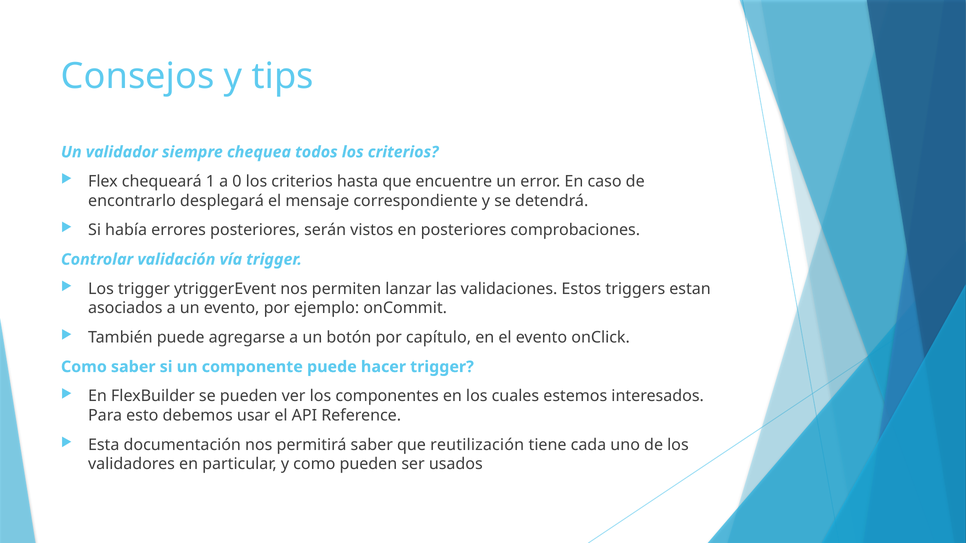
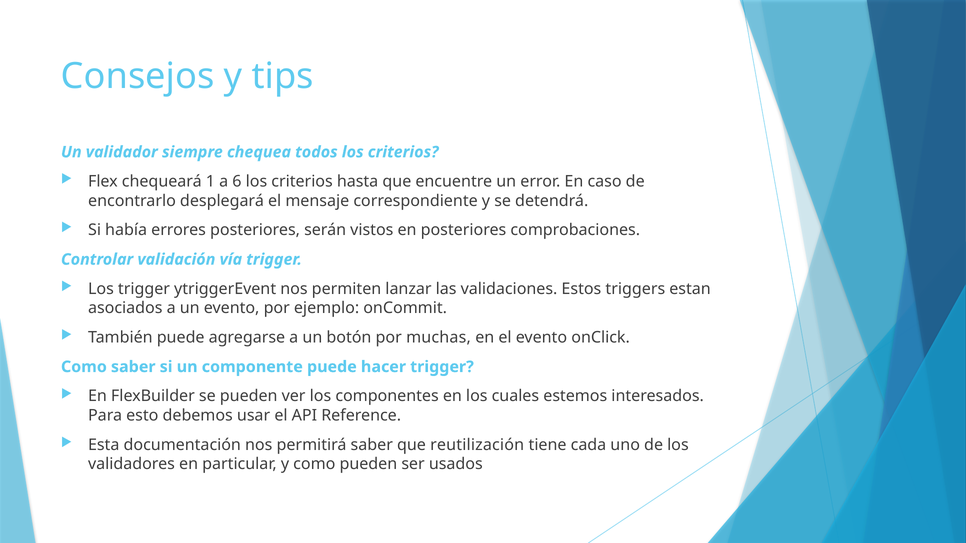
0: 0 -> 6 (237, 182)
capítulo: capítulo -> muchas (438, 338)
